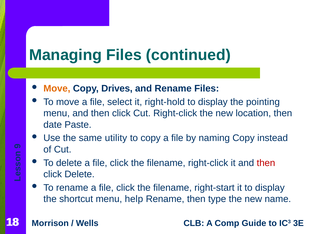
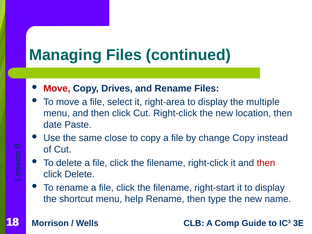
Move colour: orange -> red (57, 89)
right-hold: right-hold -> right-area (165, 102)
pointing: pointing -> multiple (263, 102)
utility: utility -> close (116, 138)
naming: naming -> change (214, 138)
